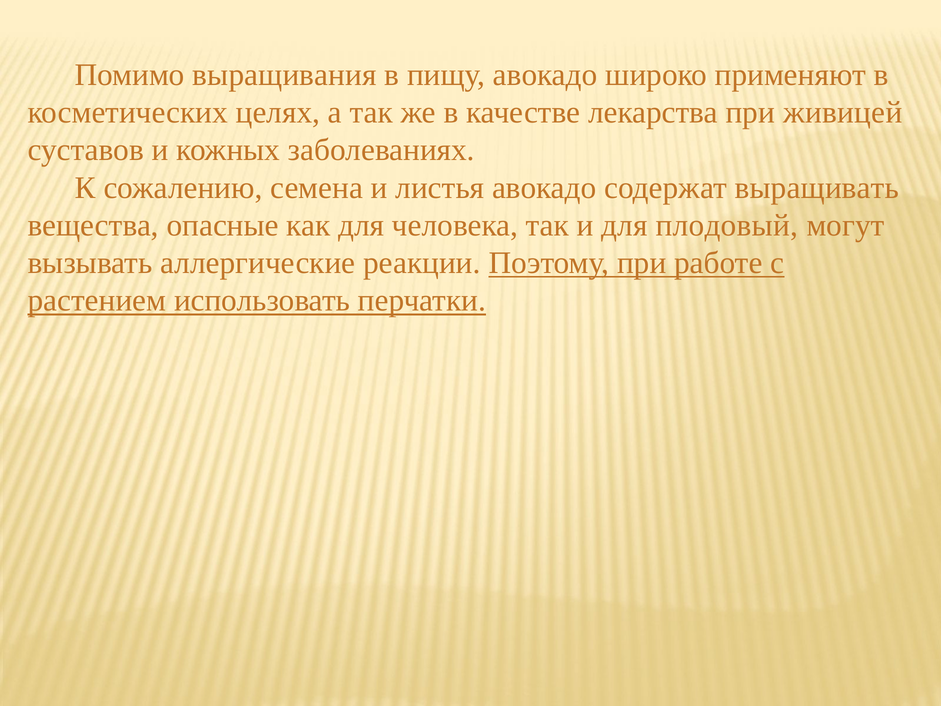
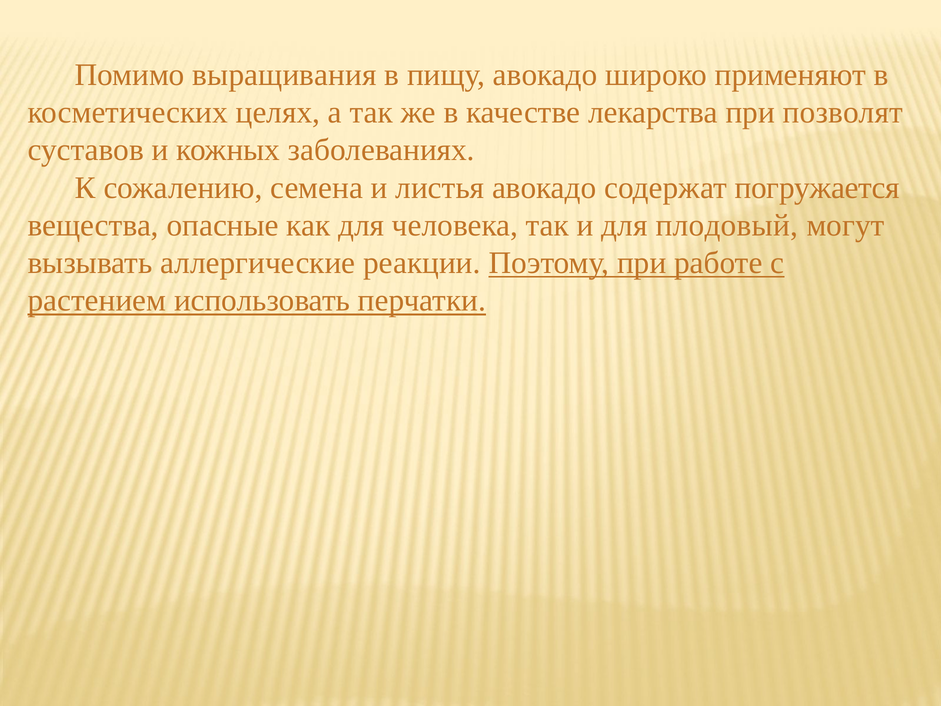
живицей: живицей -> позволят (843, 112)
выращивать: выращивать -> погружается (817, 188)
